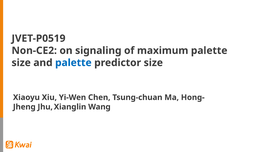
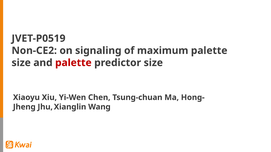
palette colour: blue -> red (73, 63)
